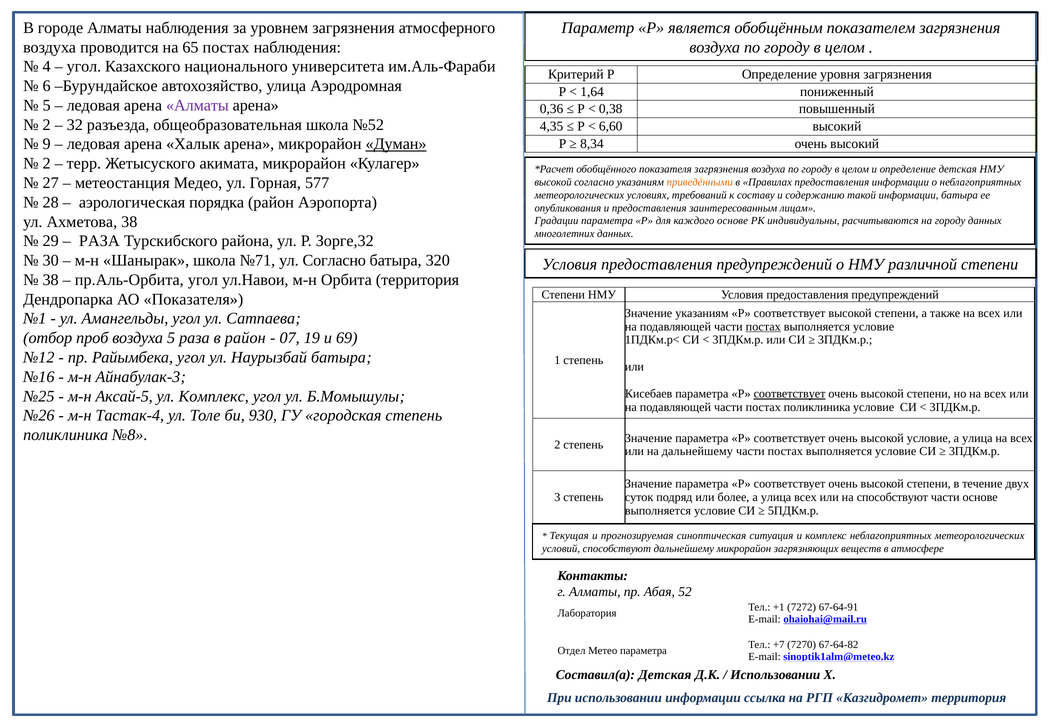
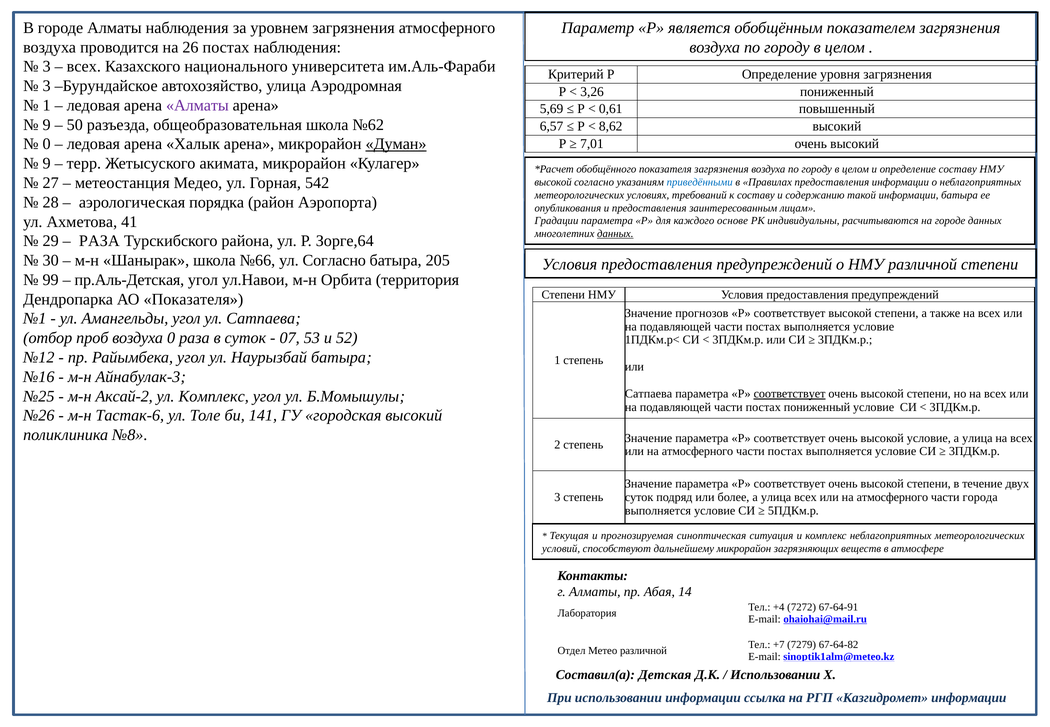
65: 65 -> 26 (191, 47)
4: 4 -> 3 (47, 67)
угол: угол -> всех (84, 67)
6: 6 -> 3 (47, 86)
1,64: 1,64 -> 3,26 (592, 92)
5: 5 -> 1 (47, 105)
0,36: 0,36 -> 5,69 (552, 109)
0,38: 0,38 -> 0,61 (611, 109)
2: 2 -> 9 (47, 125)
32: 32 -> 50 (75, 125)
№52: №52 -> №62 (368, 125)
4,35: 4,35 -> 6,57 (552, 126)
6,60: 6,60 -> 8,62 (611, 126)
9: 9 -> 0 (47, 144)
8,34: 8,34 -> 7,01 (592, 144)
2: 2 -> 9 (47, 164)
определение детская: детская -> составу (958, 169)
577: 577 -> 542 (317, 183)
приведёнными colour: orange -> blue (700, 182)
Ахметова 38: 38 -> 41 (129, 222)
на городу: городу -> городе (950, 221)
данных underline: none -> present (615, 234)
Зорге,32: Зорге,32 -> Зорге,64 (345, 241)
№71: №71 -> №66 (257, 260)
320: 320 -> 205 (438, 260)
38: 38 -> 99 (51, 280)
пр.Аль-Орбита: пр.Аль-Орбита -> пр.Аль-Детская (129, 280)
Значение указаниям: указаниям -> прогнозов (702, 313)
постах underline: present -> none (763, 327)
воздуха 5: 5 -> 0 (171, 338)
в район: район -> суток (245, 338)
19: 19 -> 53 (312, 338)
69: 69 -> 52 (347, 338)
Кисебаев: Кисебаев -> Сатпаева (649, 394)
Аксай-5: Аксай-5 -> Аксай-2 (124, 396)
постах поликлиника: поликлиника -> пониженный (817, 407)
Тастак-4: Тастак-4 -> Тастак-6 (130, 416)
930: 930 -> 141 (263, 416)
городская степень: степень -> высокий (414, 416)
дальнейшему: дальнейшему -> атмосферного (697, 451)
способствуют: способствуют -> атмосферного (892, 497)
части основе: основе -> города (980, 497)
52: 52 -> 14 (685, 592)
+1: +1 -> +4 (779, 607)
7270: 7270 -> 7279 (802, 645)
Метео параметра: параметра -> различной (643, 651)
Казгидромет территория: территория -> информации (969, 698)
